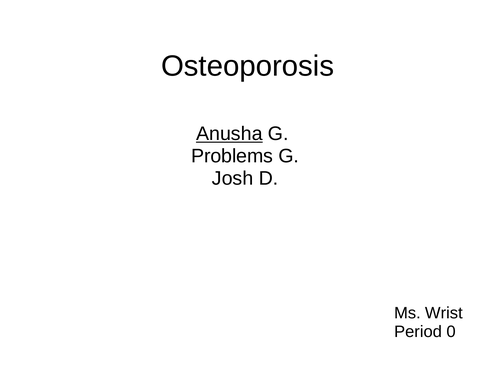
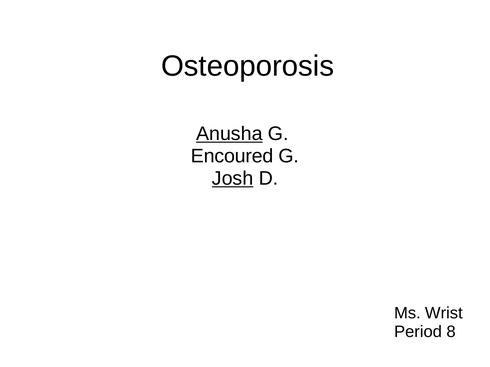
Problems: Problems -> Encoured (232, 156)
Josh underline: none -> present (233, 179)
0: 0 -> 8 (451, 332)
